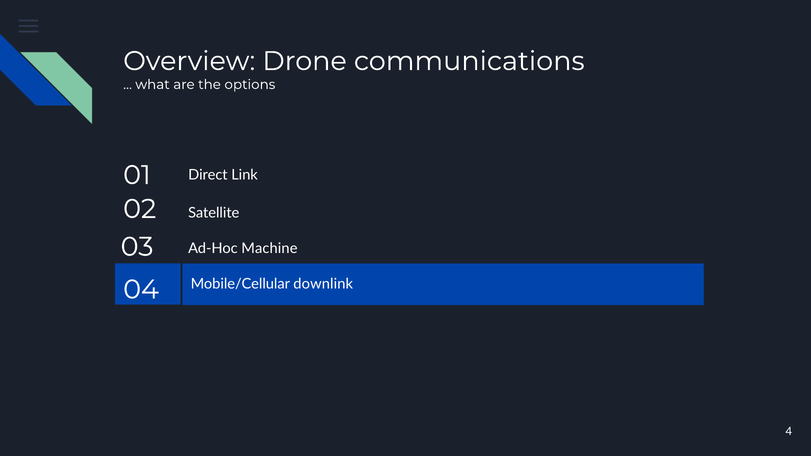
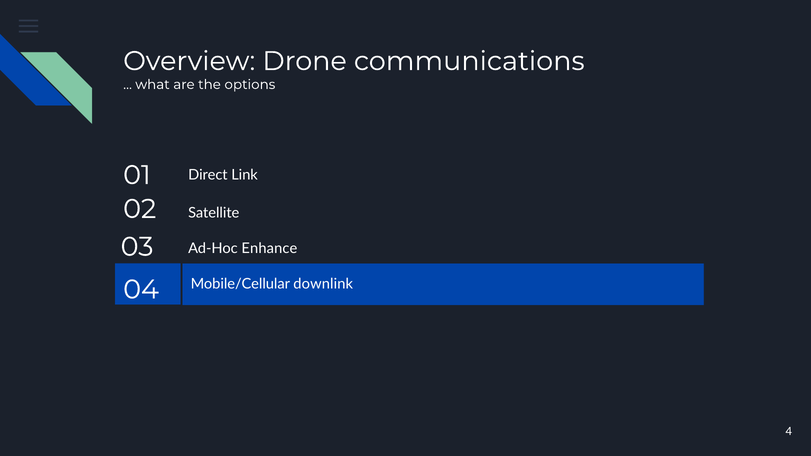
Machine: Machine -> Enhance (269, 249)
